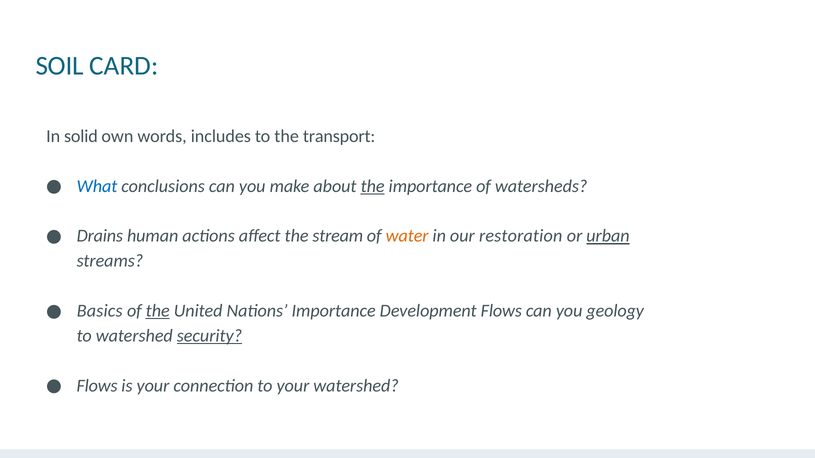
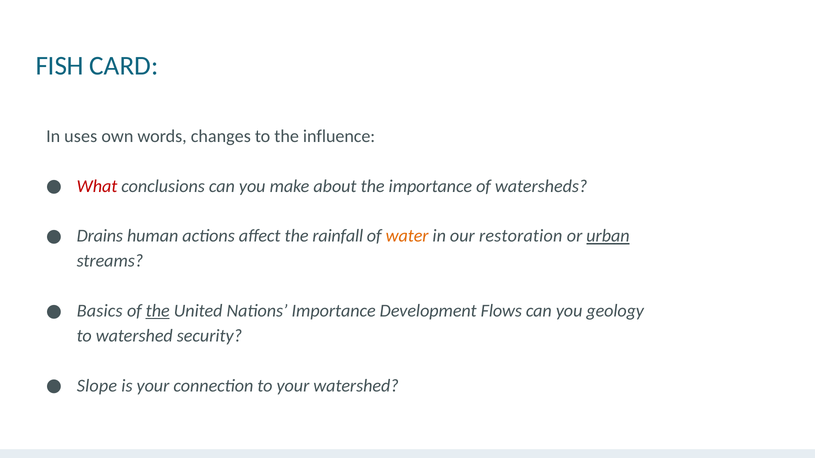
SOIL: SOIL -> FISH (60, 66)
solid: solid -> uses (81, 136)
includes: includes -> changes (221, 136)
transport: transport -> influence (339, 136)
What colour: blue -> red (97, 186)
the underline: present -> none (373, 186)
stream: stream -> rainfall (338, 236)
security underline: present -> none (209, 336)
Flows: Flows -> Slope (97, 386)
